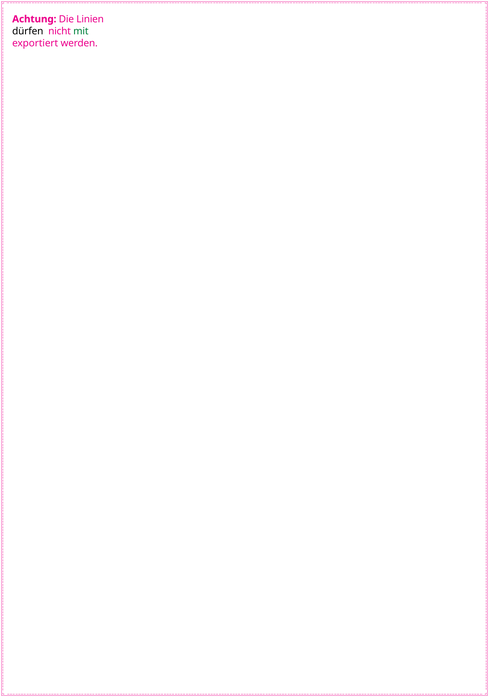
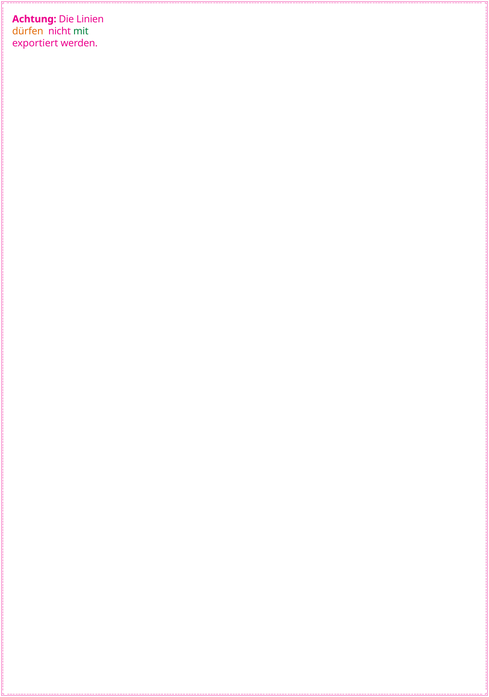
dürfen colour: black -> orange (28, 31)
